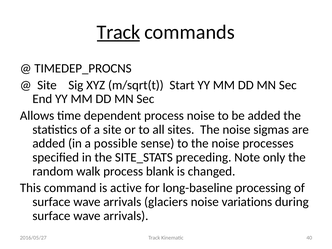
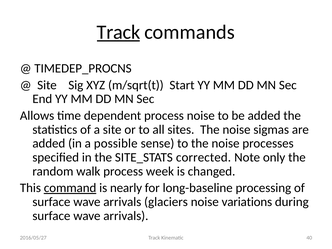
preceding: preceding -> corrected (204, 157)
blank: blank -> week (160, 171)
command underline: none -> present (70, 188)
active: active -> nearly (126, 188)
